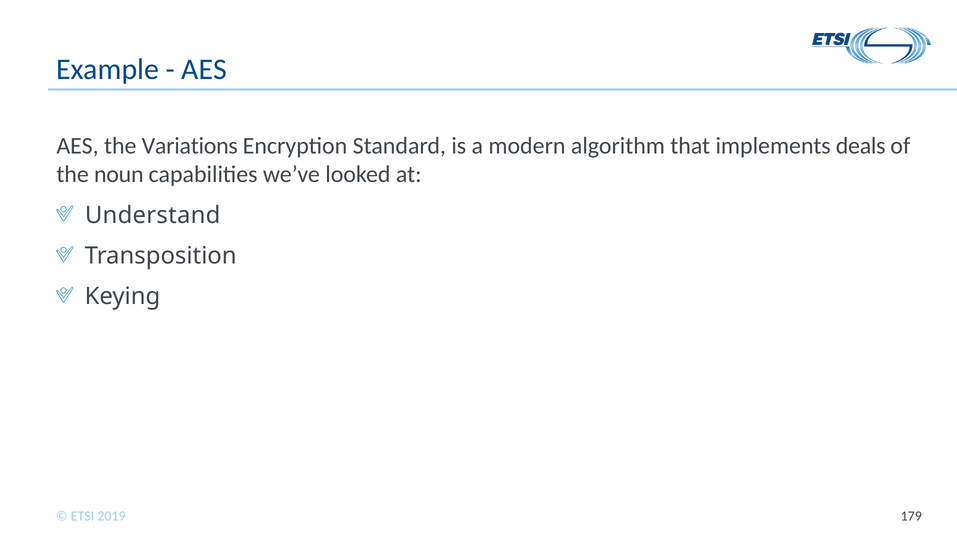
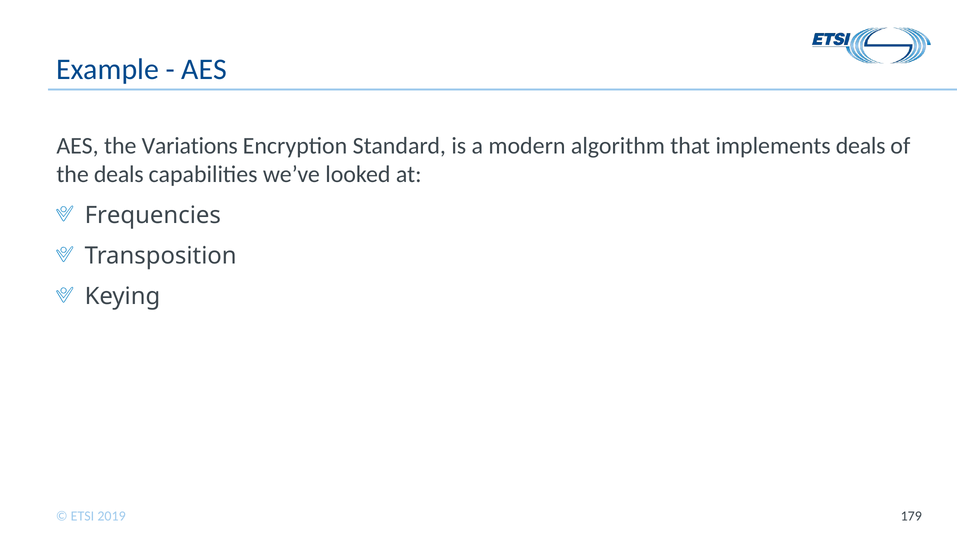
the noun: noun -> deals (119, 175)
Understand: Understand -> Frequencies (153, 215)
